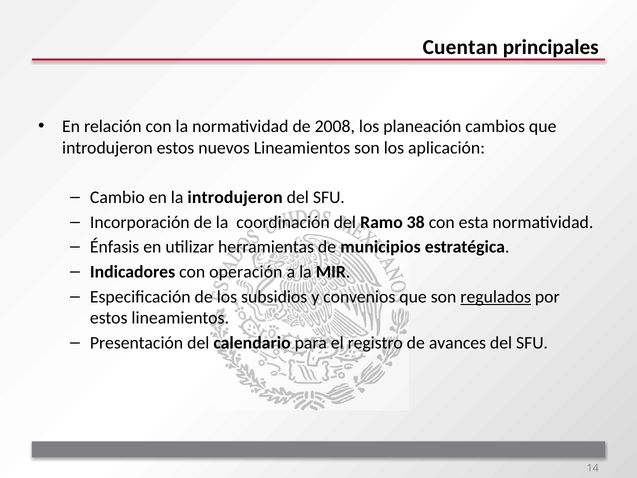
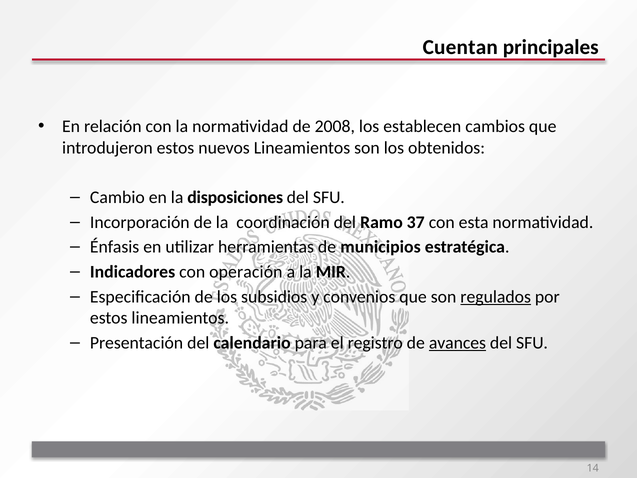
planeación: planeación -> establecen (422, 126)
aplicación: aplicación -> obtenidos (447, 148)
la introdujeron: introdujeron -> disposiciones (235, 197)
38: 38 -> 37 (416, 222)
avances underline: none -> present (457, 343)
